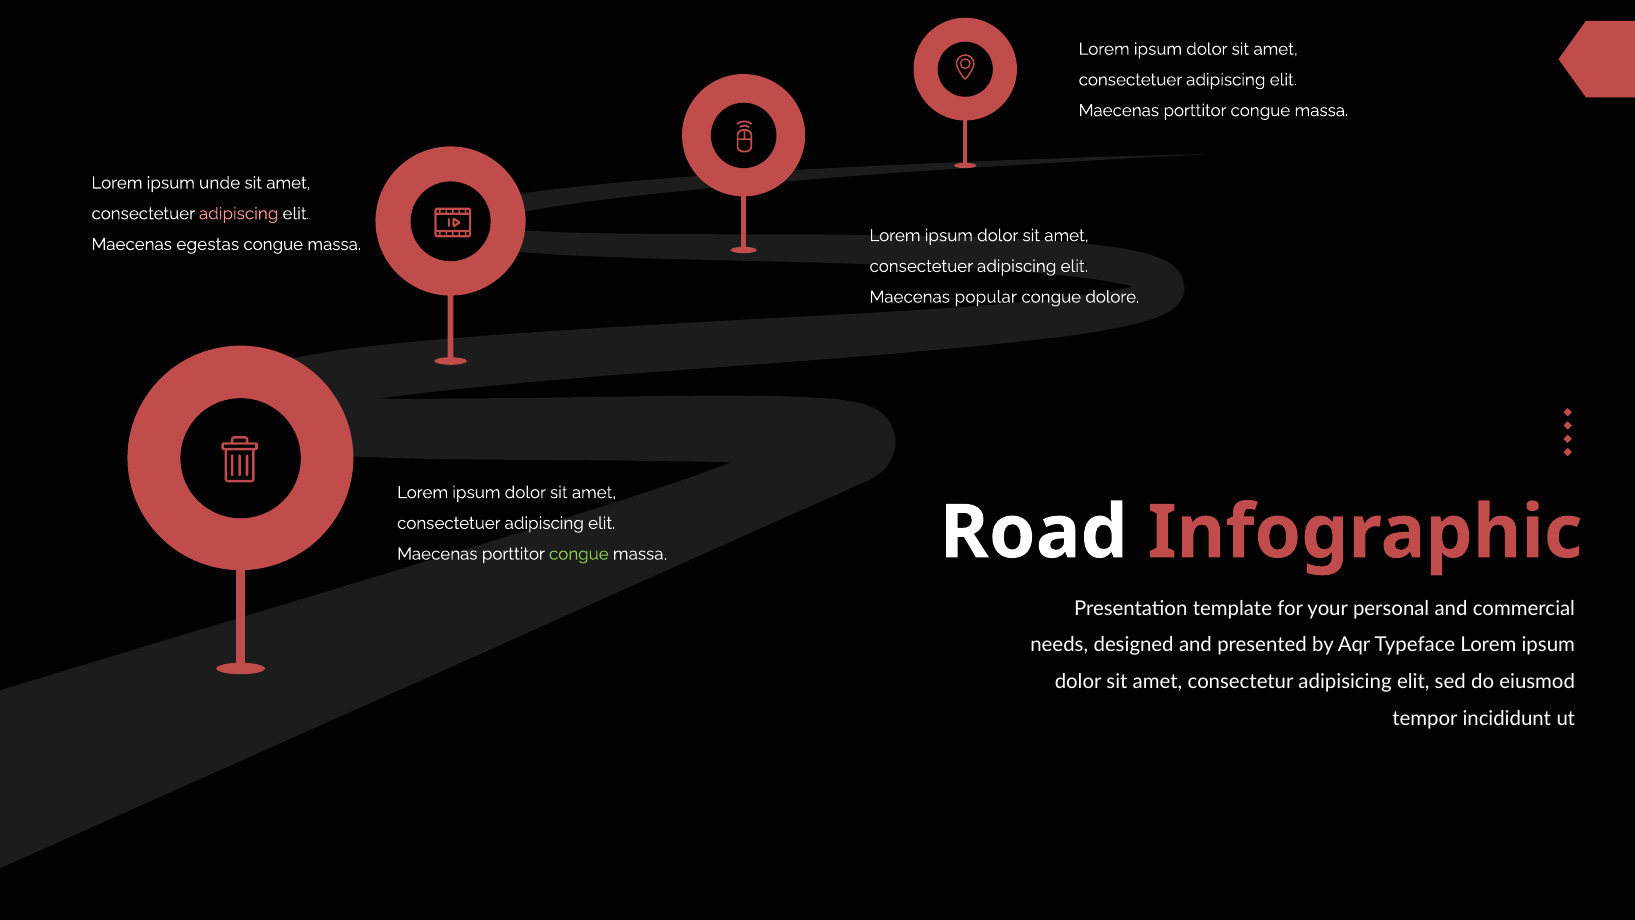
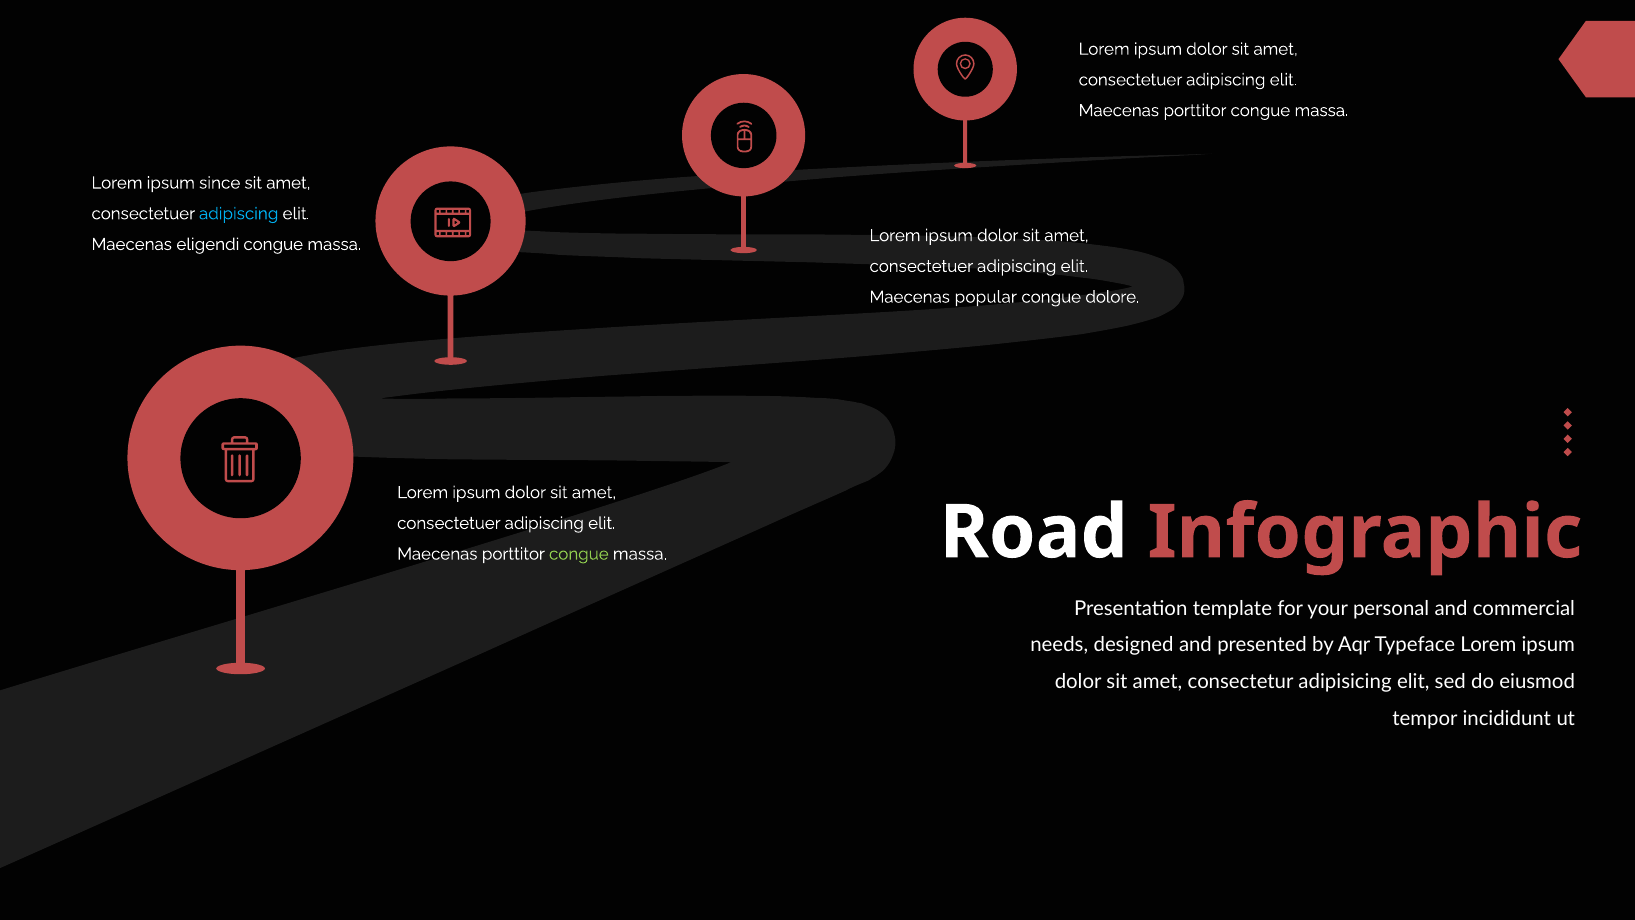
unde: unde -> since (220, 183)
adipiscing colour: pink -> light blue (239, 214)
egestas: egestas -> eligendi (208, 244)
